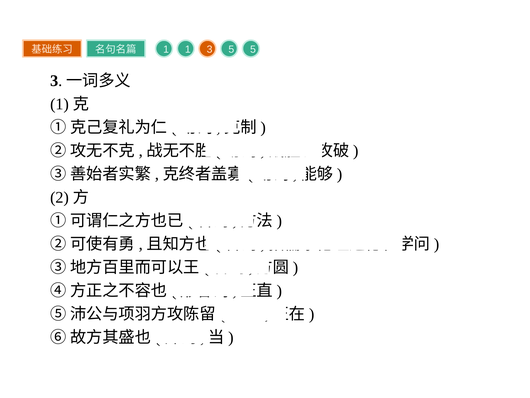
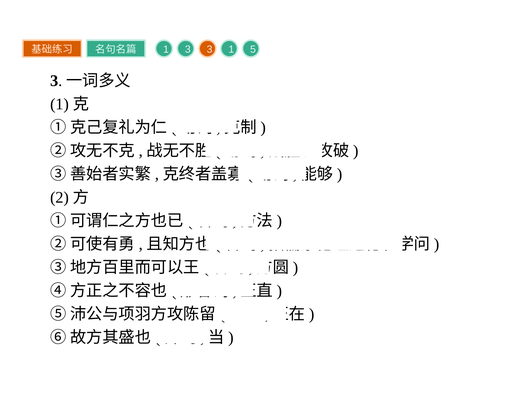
1 1: 1 -> 3 (188, 49)
3 5: 5 -> 1 (231, 49)
